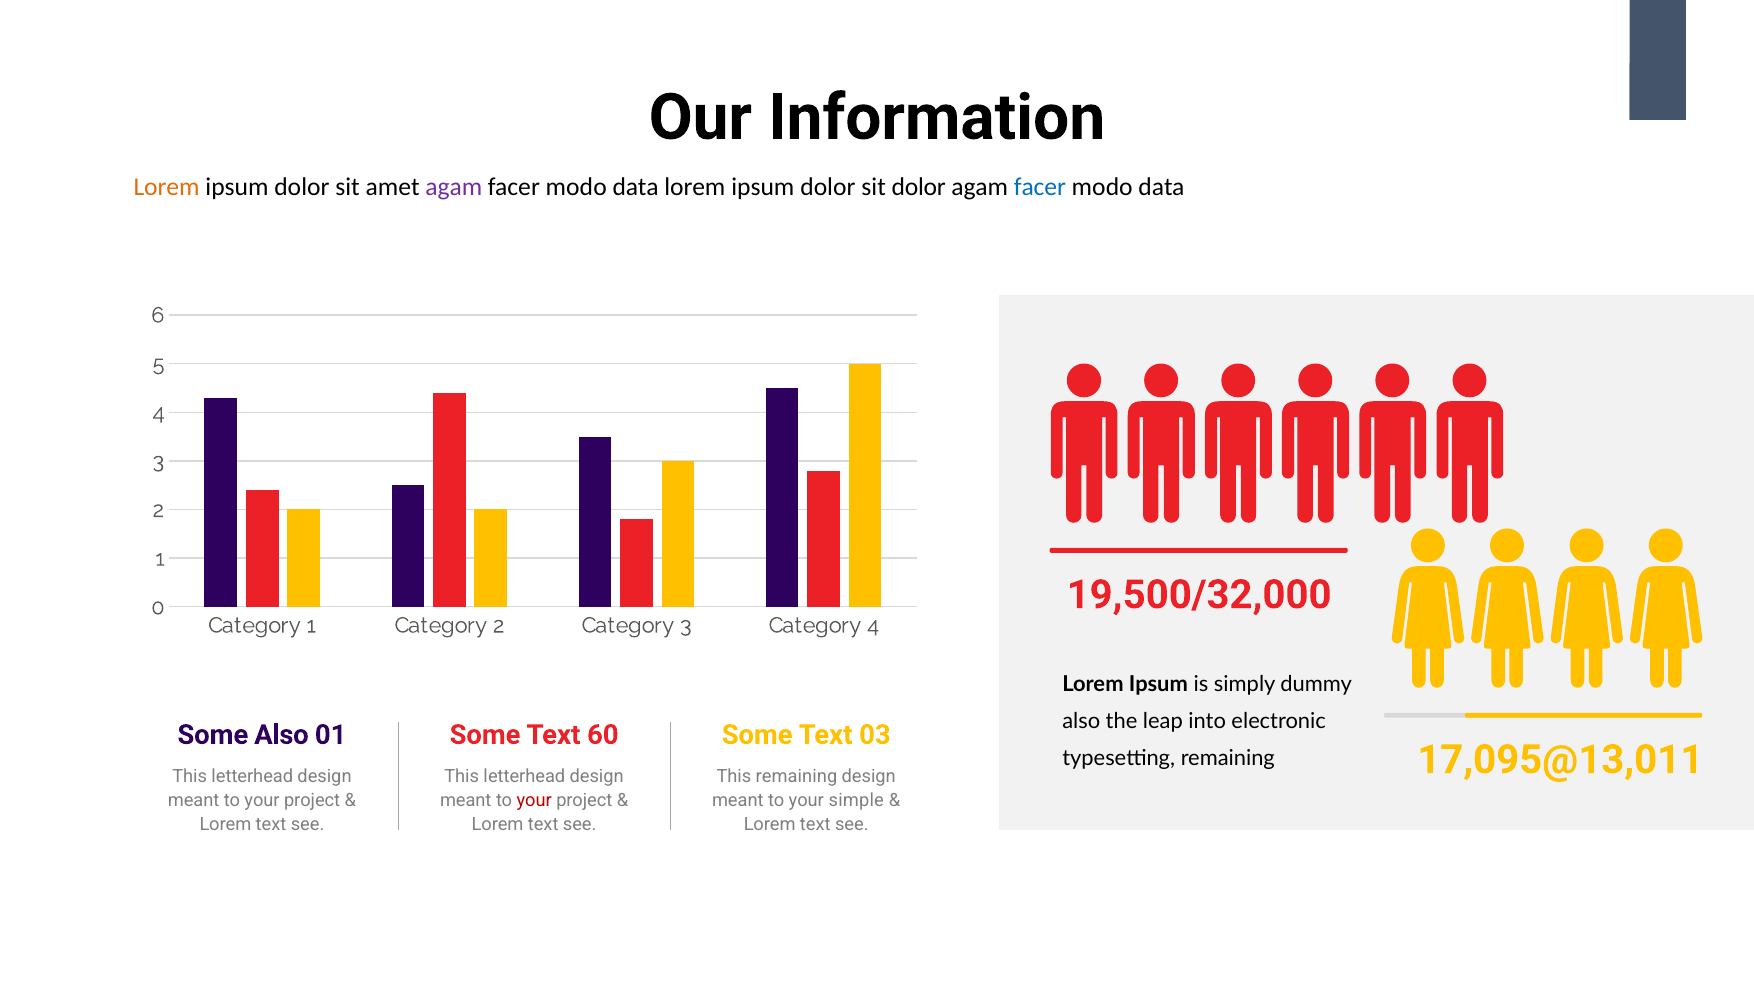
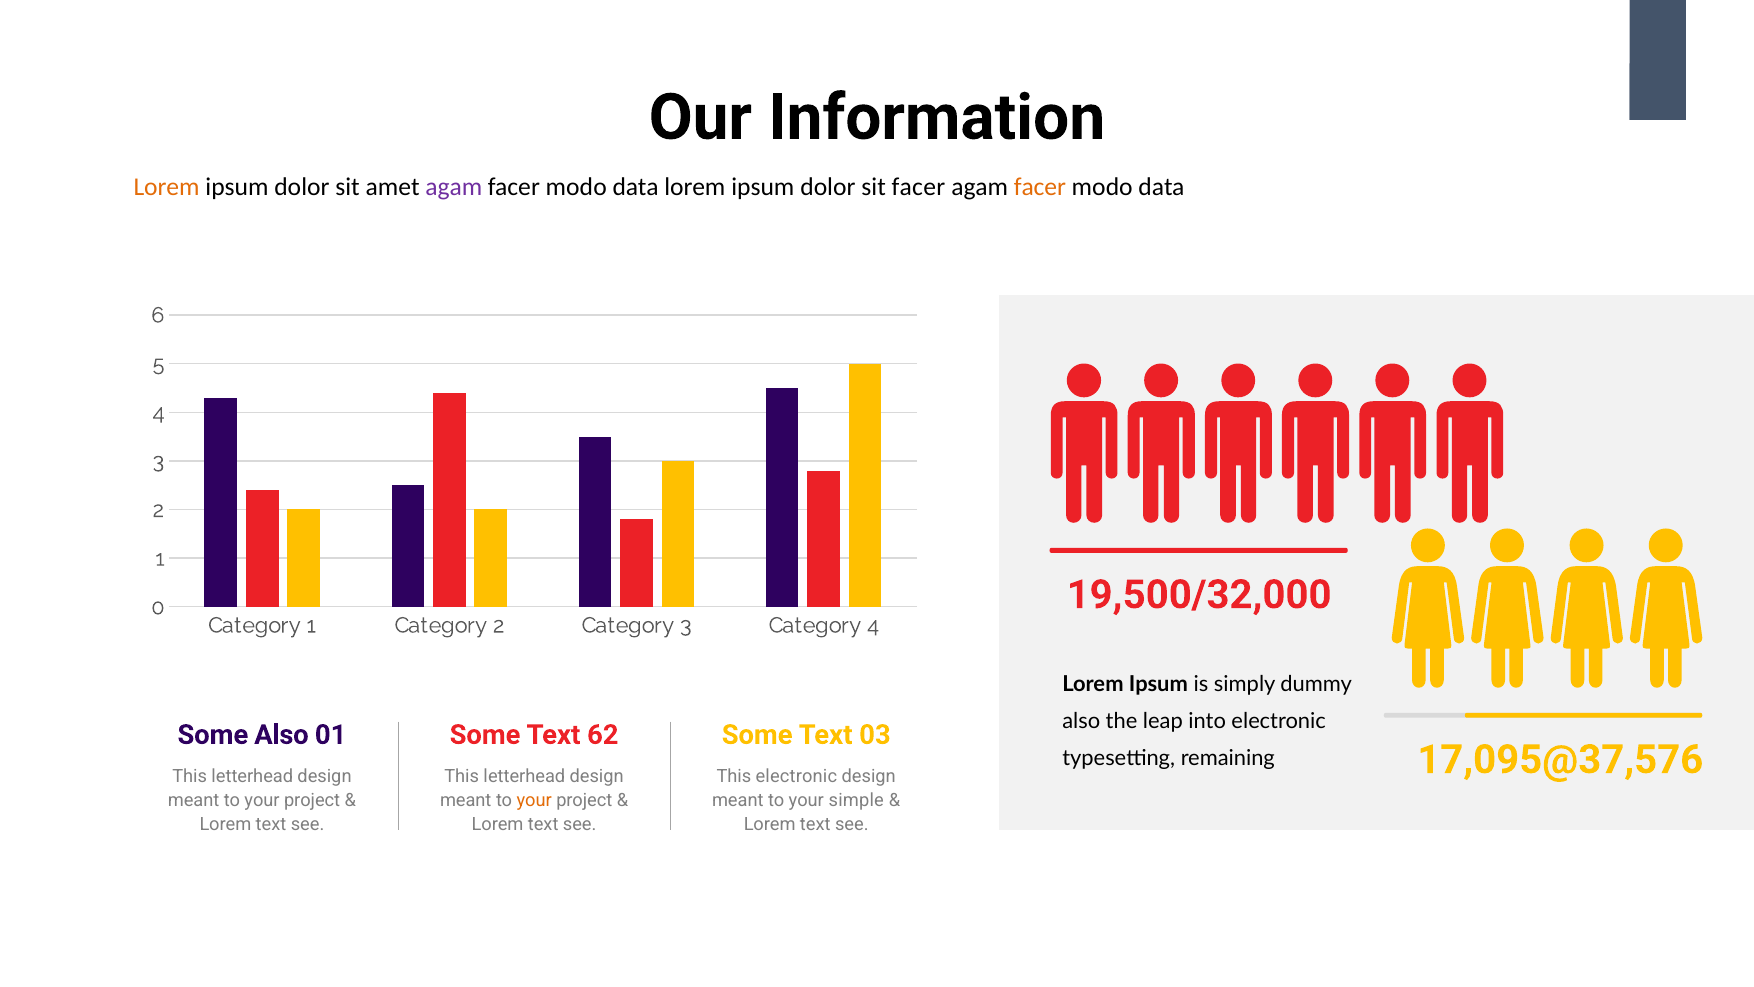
sit dolor: dolor -> facer (918, 187)
facer colour: blue -> orange (1040, 187)
60: 60 -> 62 (603, 735)
17,095@13,011: 17,095@13,011 -> 17,095@37,576 (1560, 759)
This remaining: remaining -> electronic (796, 776)
your colour: red -> orange (534, 800)
